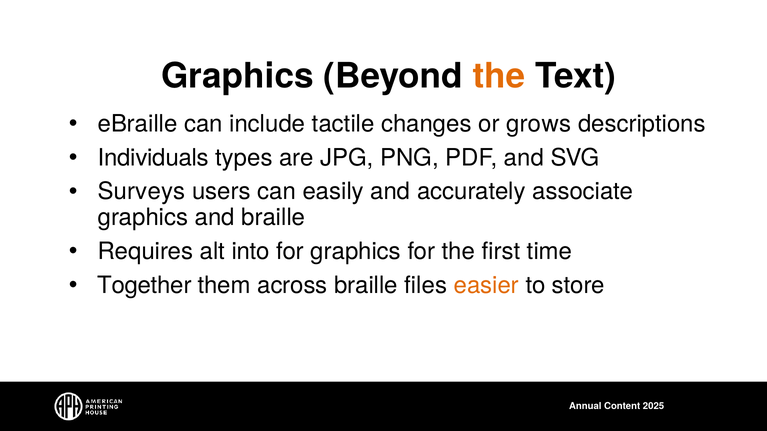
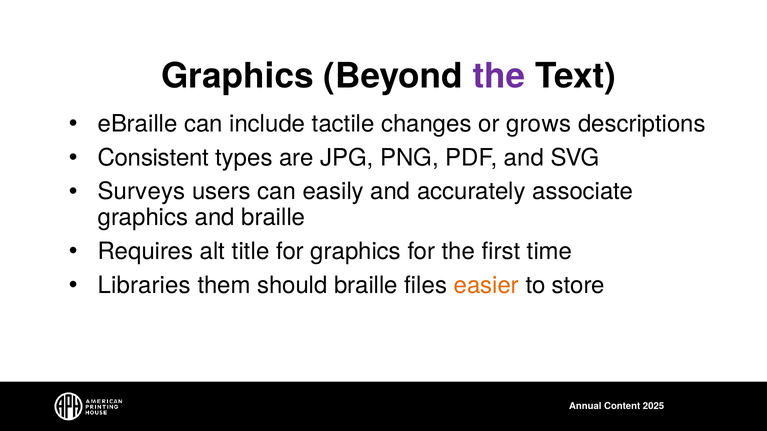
the colour: orange -> purple (499, 76)
Individuals: Individuals -> Consistent (153, 158)
into: into -> title (251, 252)
Together: Together -> Libraries (144, 285)
across: across -> should (292, 285)
